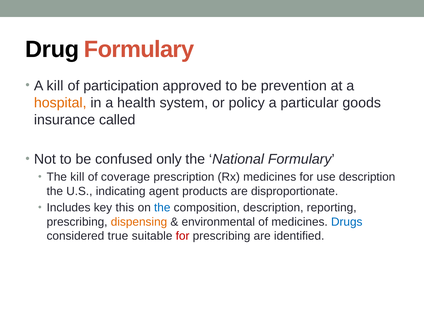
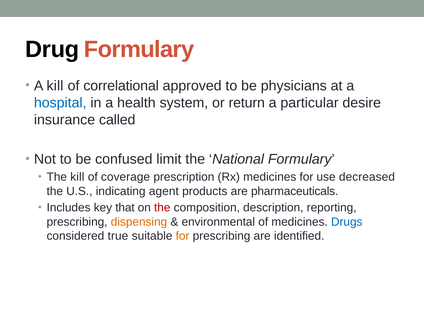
participation: participation -> correlational (121, 86)
prevention: prevention -> physicians (294, 86)
hospital colour: orange -> blue (60, 103)
policy: policy -> return (247, 103)
goods: goods -> desire (362, 103)
only: only -> limit (169, 159)
use description: description -> decreased (367, 177)
disproportionate: disproportionate -> pharmaceuticals (295, 191)
this: this -> that (125, 208)
the colour: blue -> red (162, 208)
for colour: red -> orange (183, 236)
